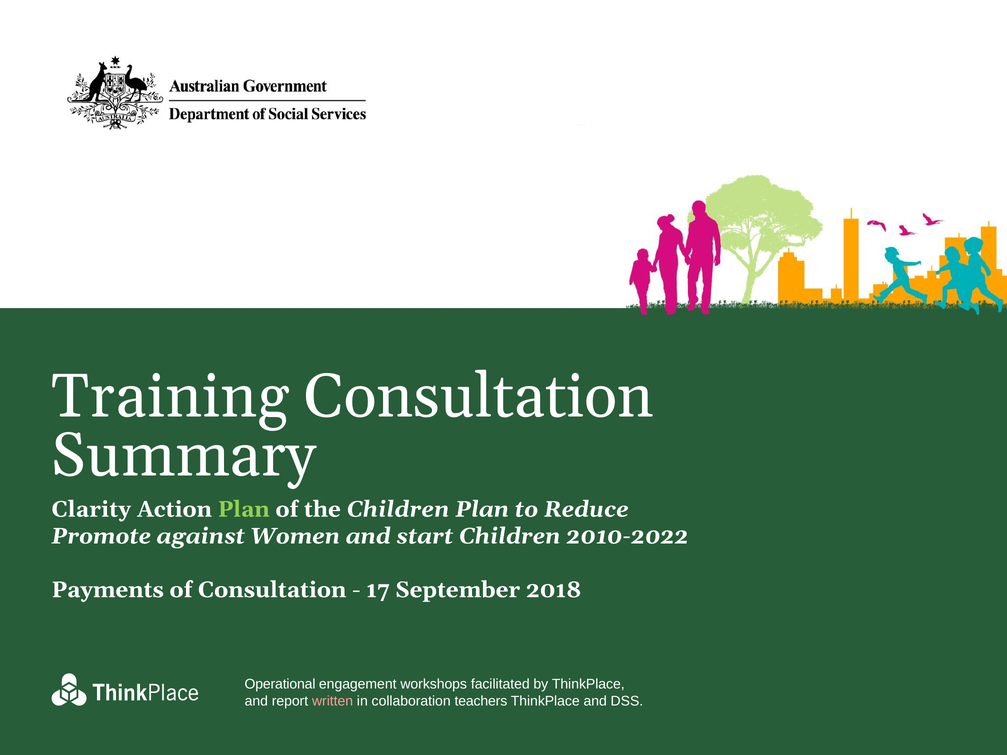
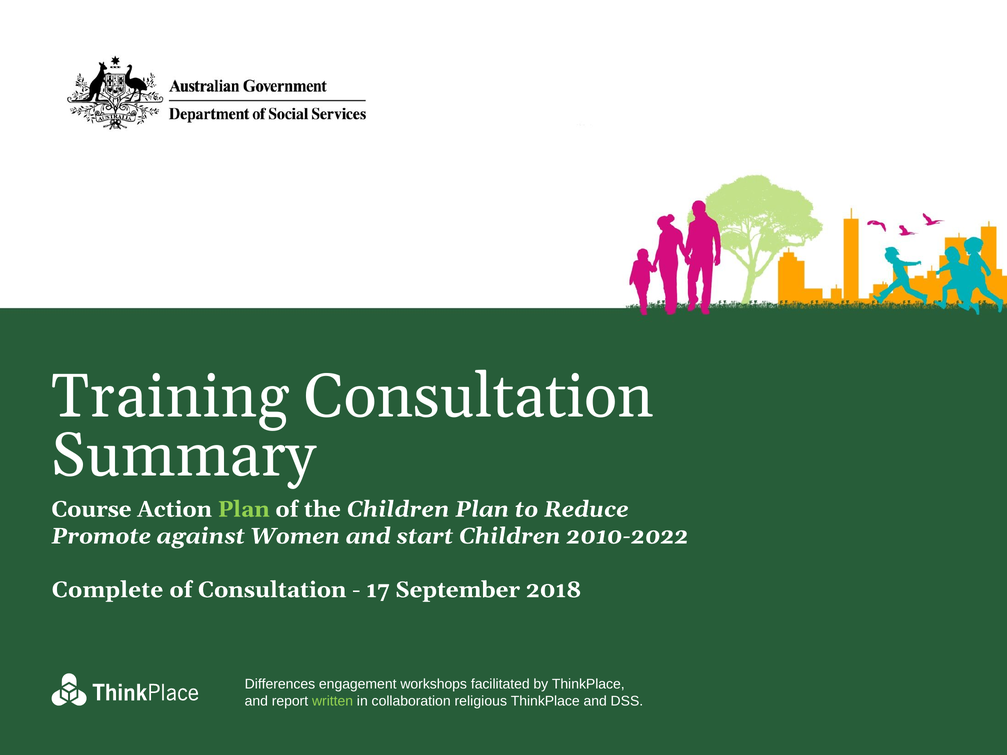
Clarity: Clarity -> Course (91, 509)
Payments: Payments -> Complete (107, 590)
Operational: Operational -> Differences (280, 685)
written colour: pink -> light green (333, 701)
teachers: teachers -> religious (481, 701)
